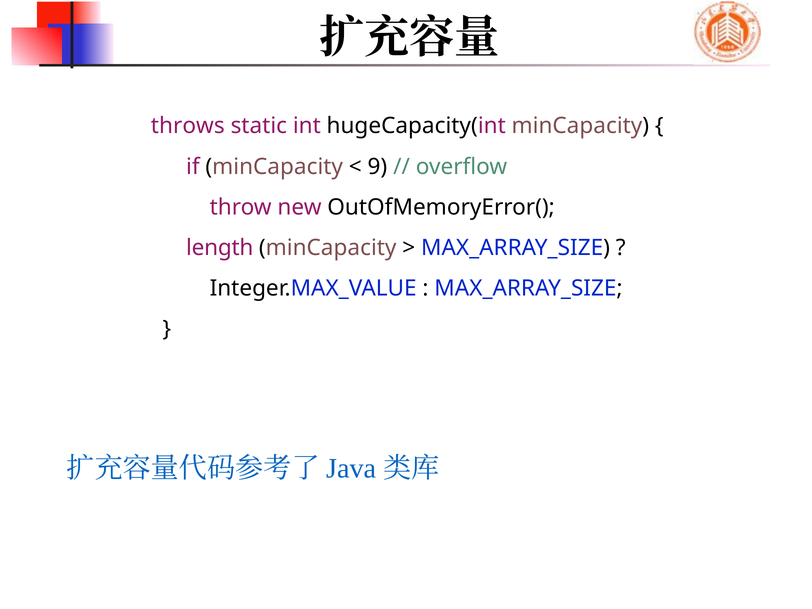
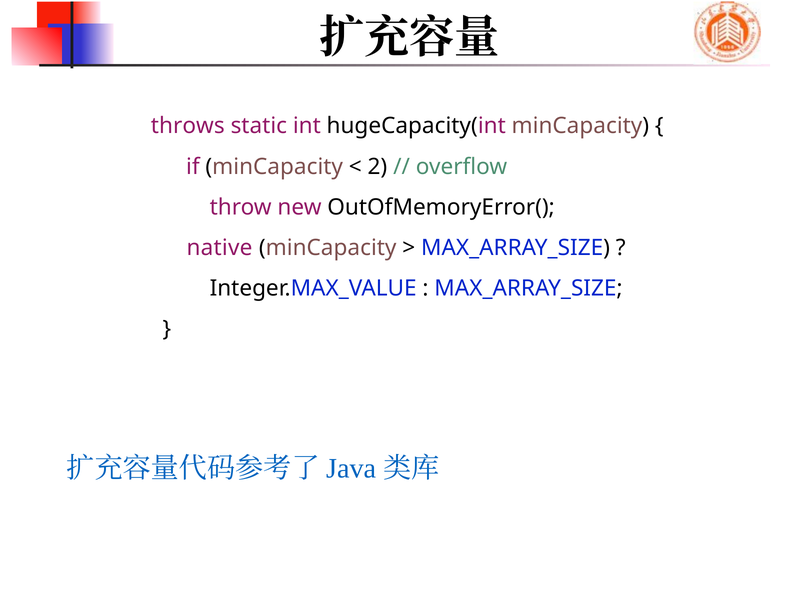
9: 9 -> 2 (377, 167)
length: length -> native (220, 248)
